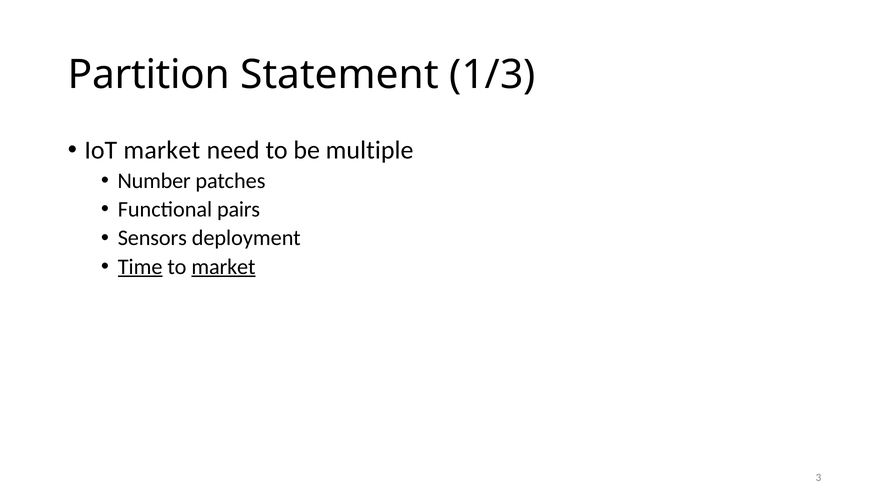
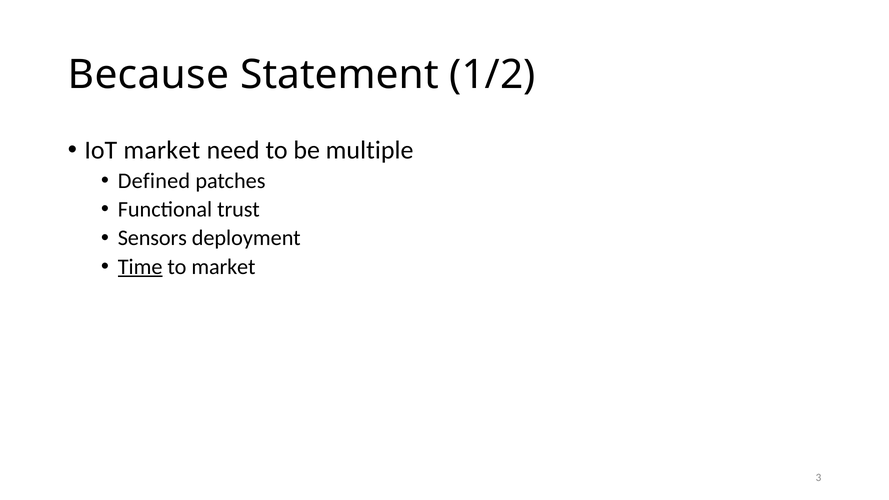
Partition: Partition -> Because (149, 75)
1/3: 1/3 -> 1/2 (492, 75)
Number: Number -> Defined (154, 181)
pairs: pairs -> trust (238, 210)
market underline: present -> none (223, 267)
